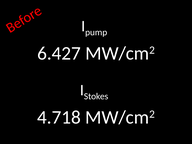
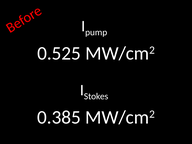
6.427: 6.427 -> 0.525 (59, 53)
4.718: 4.718 -> 0.385 (59, 117)
